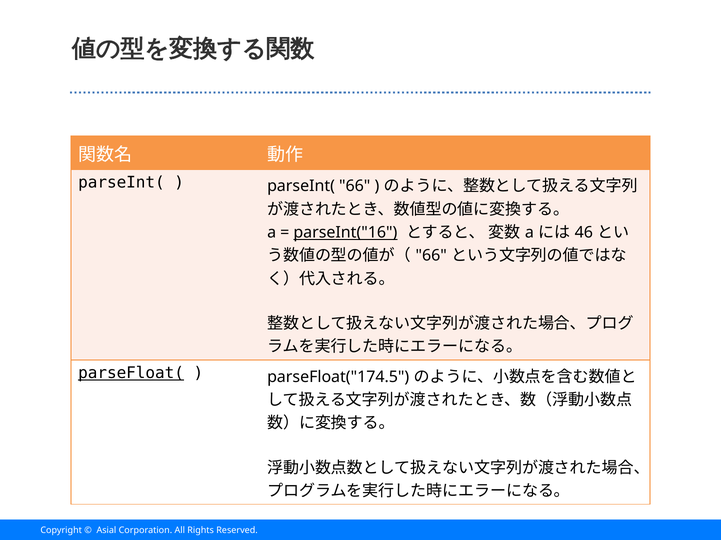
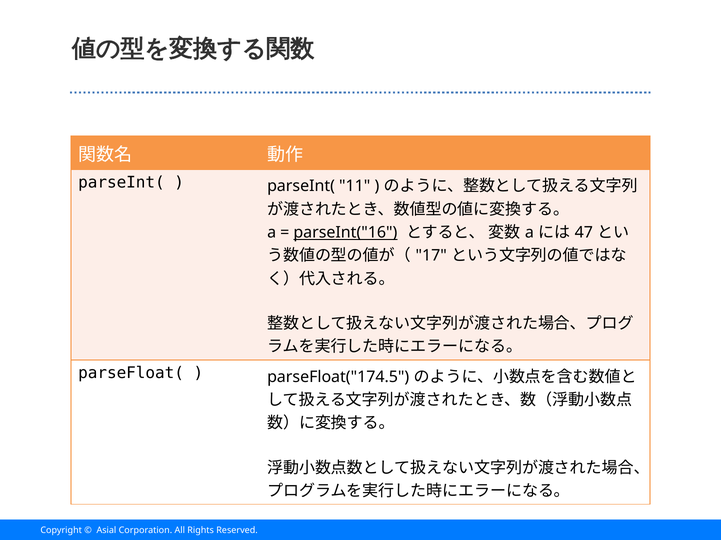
parseInt( 66: 66 -> 11 (355, 186)
46: 46 -> 47 (584, 233)
66: 66 -> 17 (431, 256)
parseFloat( underline: present -> none (131, 374)
